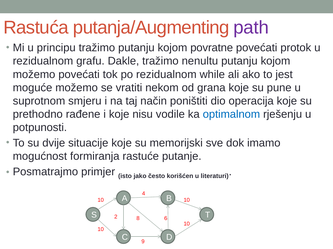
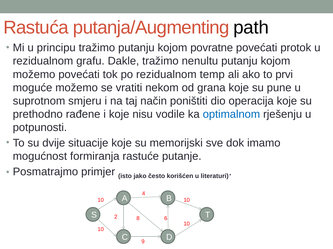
path colour: purple -> black (251, 28)
while: while -> temp (212, 75)
jest: jest -> prvi (284, 75)
